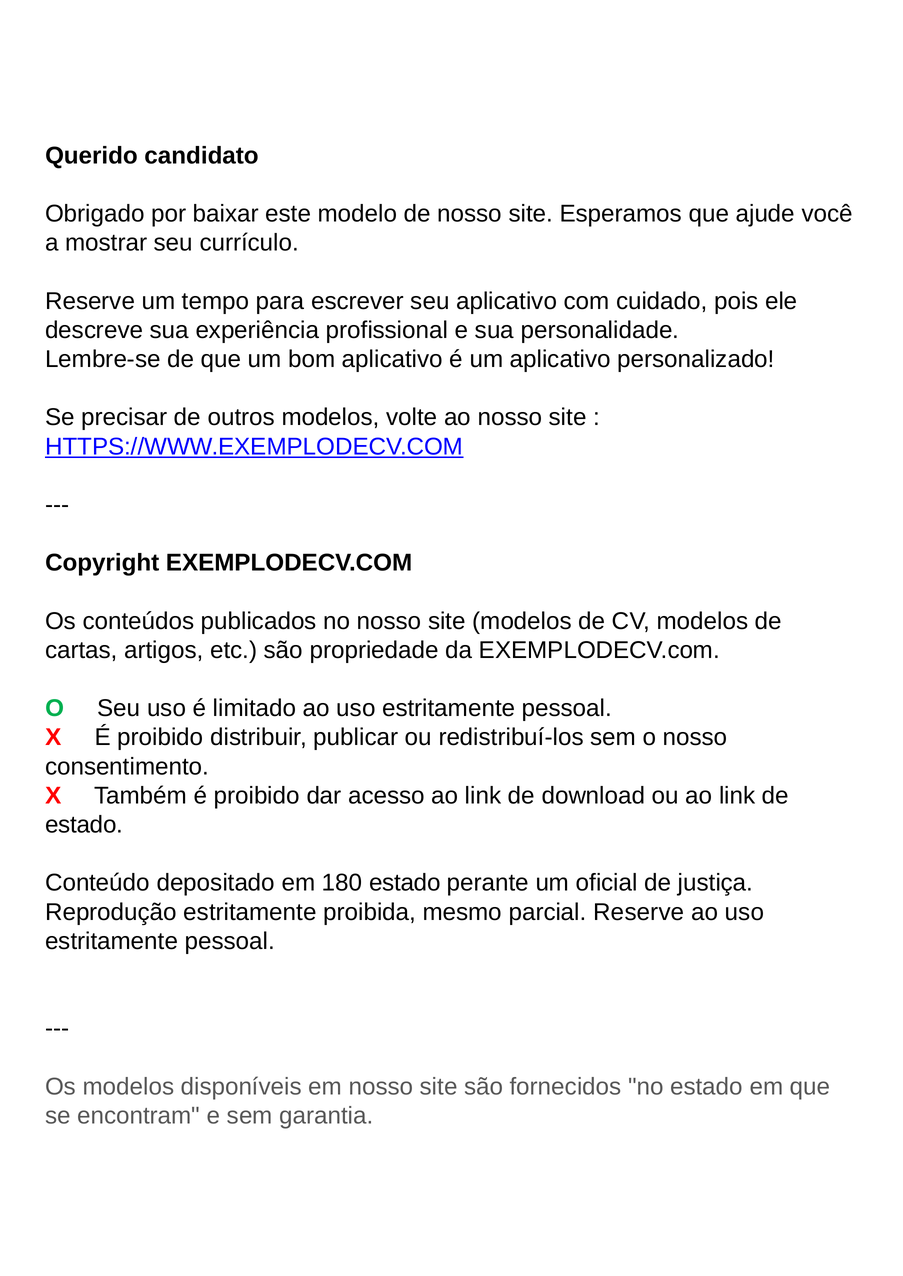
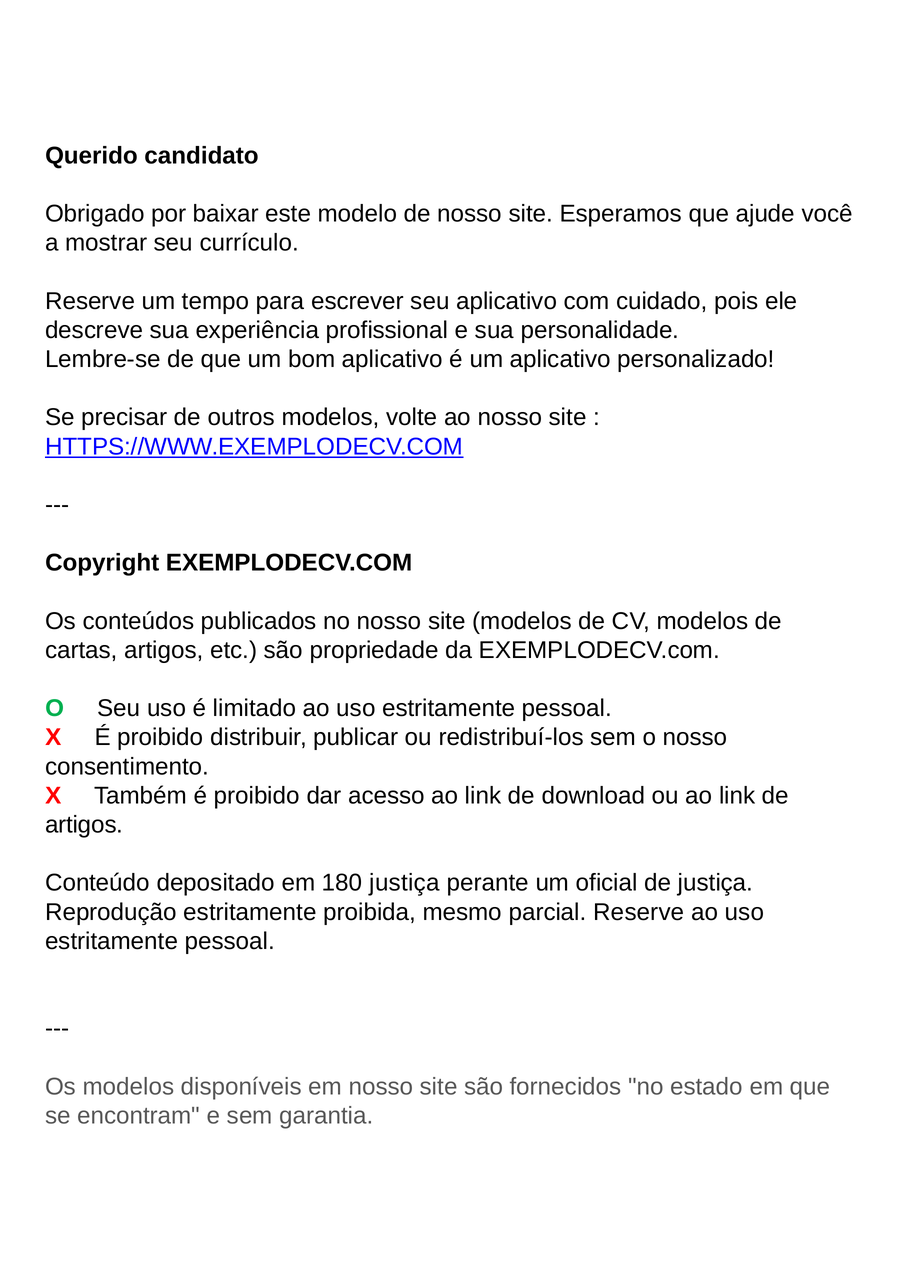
estado: estado -> artigos (84, 825)
180 estado: estado -> justiça (405, 883)
